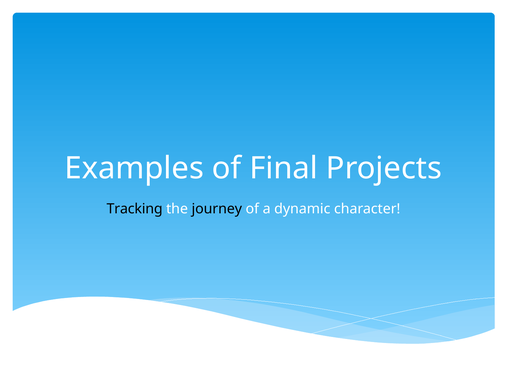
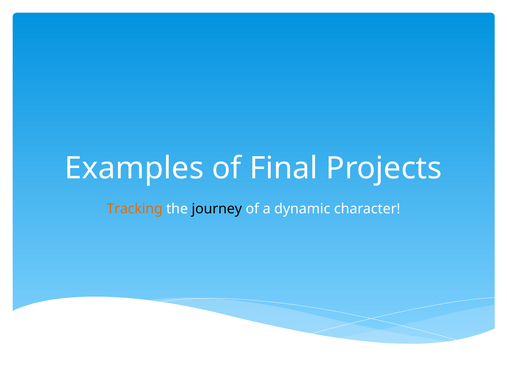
Tracking colour: black -> orange (135, 209)
